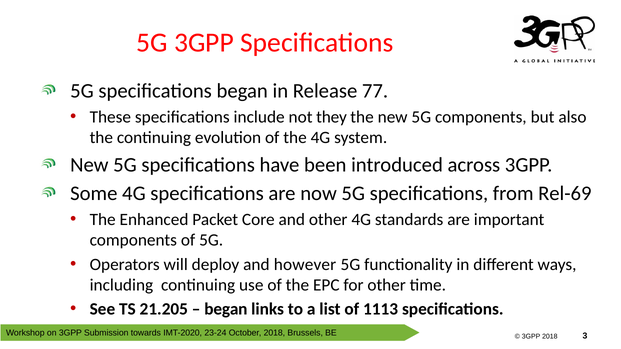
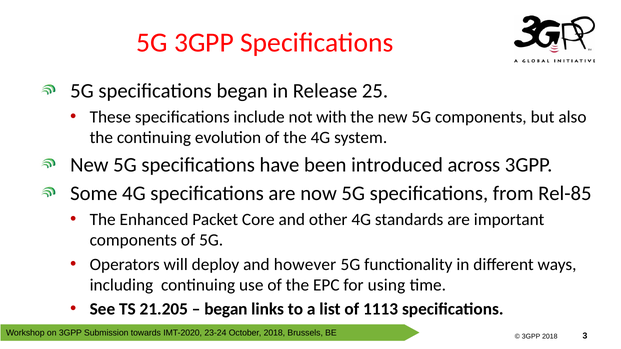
77: 77 -> 25 (375, 91)
they: they -> with (332, 117)
Rel-69: Rel-69 -> Rel-85 (565, 194)
for other: other -> using (387, 285)
